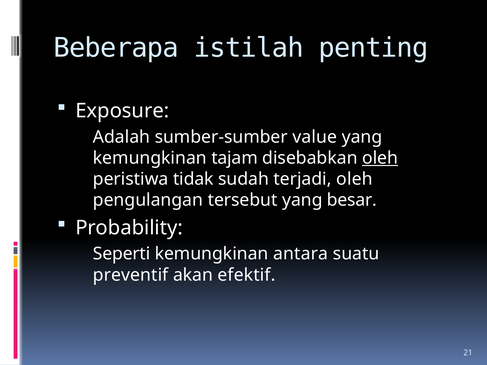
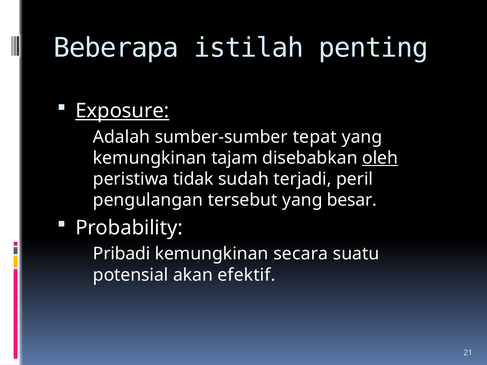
Exposure underline: none -> present (122, 111)
value: value -> tepat (315, 137)
terjadi oleh: oleh -> peril (355, 179)
Seperti: Seperti -> Pribadi (122, 254)
antara: antara -> secara (301, 254)
preventif: preventif -> potensial (131, 275)
